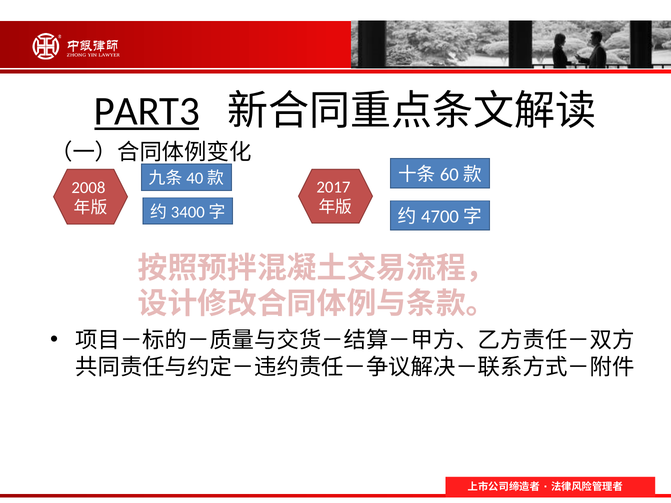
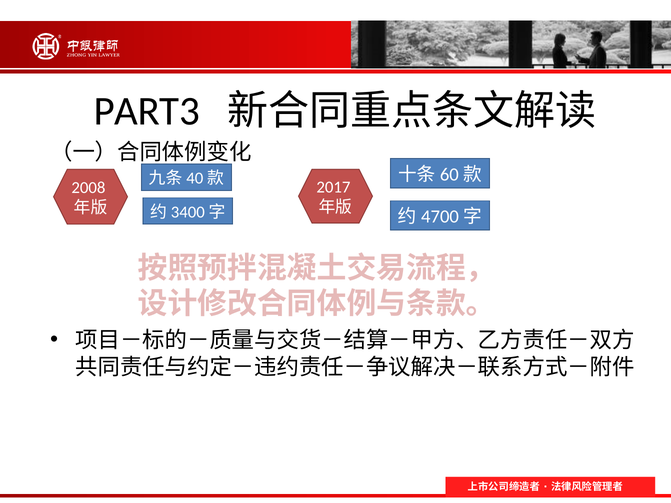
PART3 underline: present -> none (147, 111)
